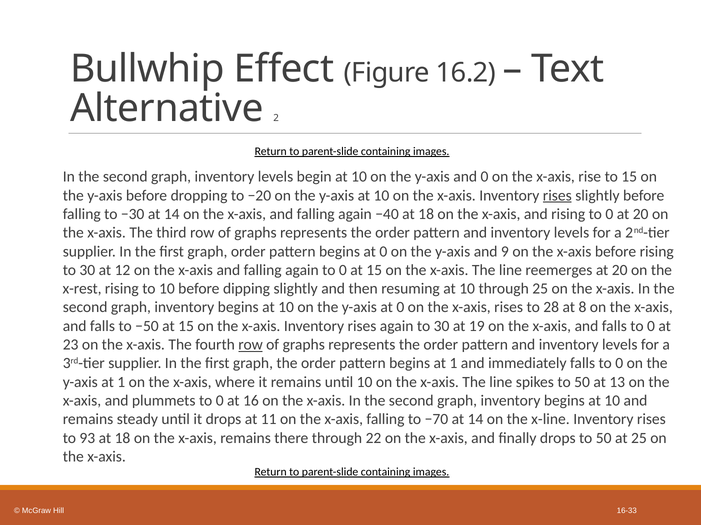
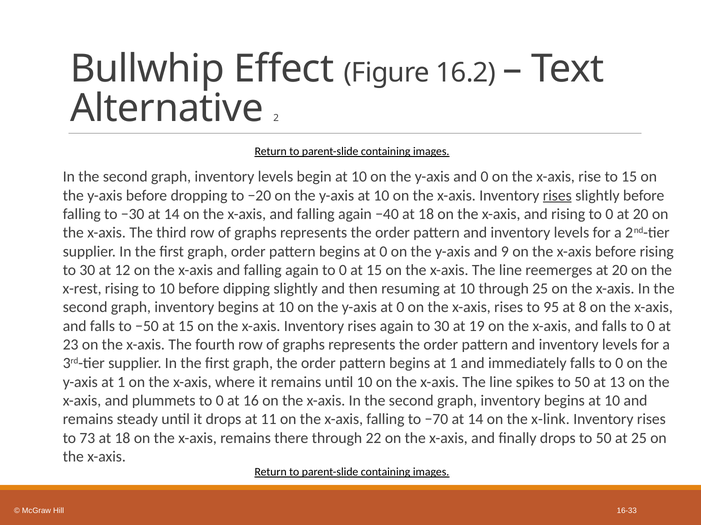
28: 28 -> 95 (551, 308)
row underline: present -> none (251, 345)
x-line: x-line -> x-link (550, 420)
93: 93 -> 73 (87, 439)
